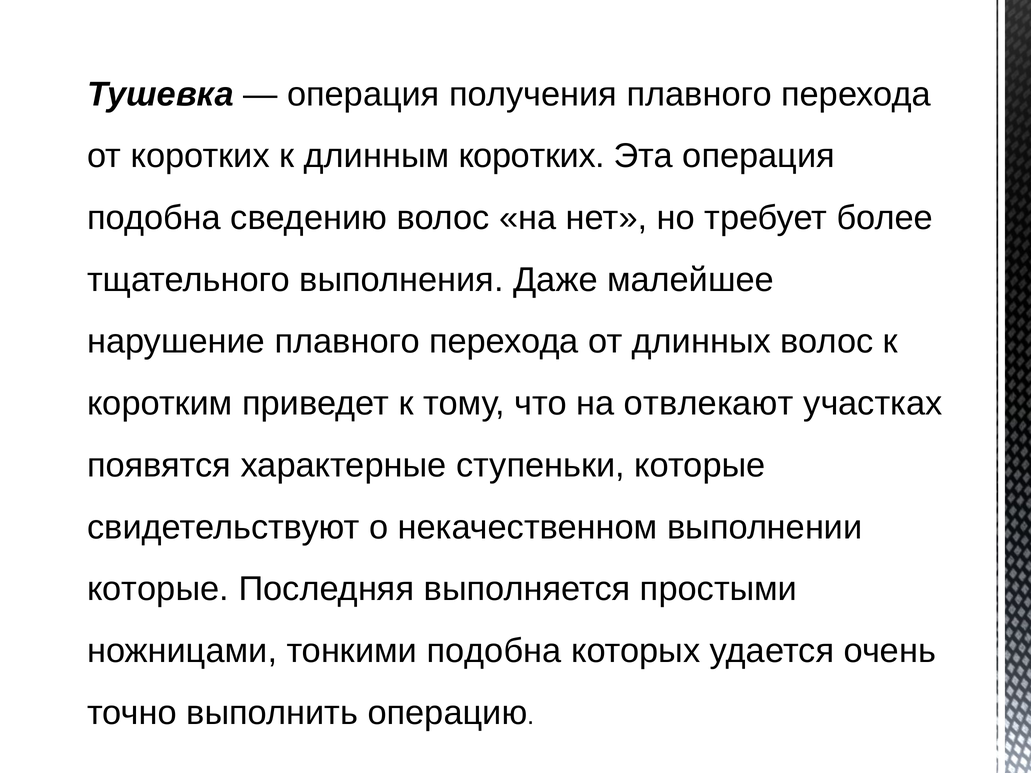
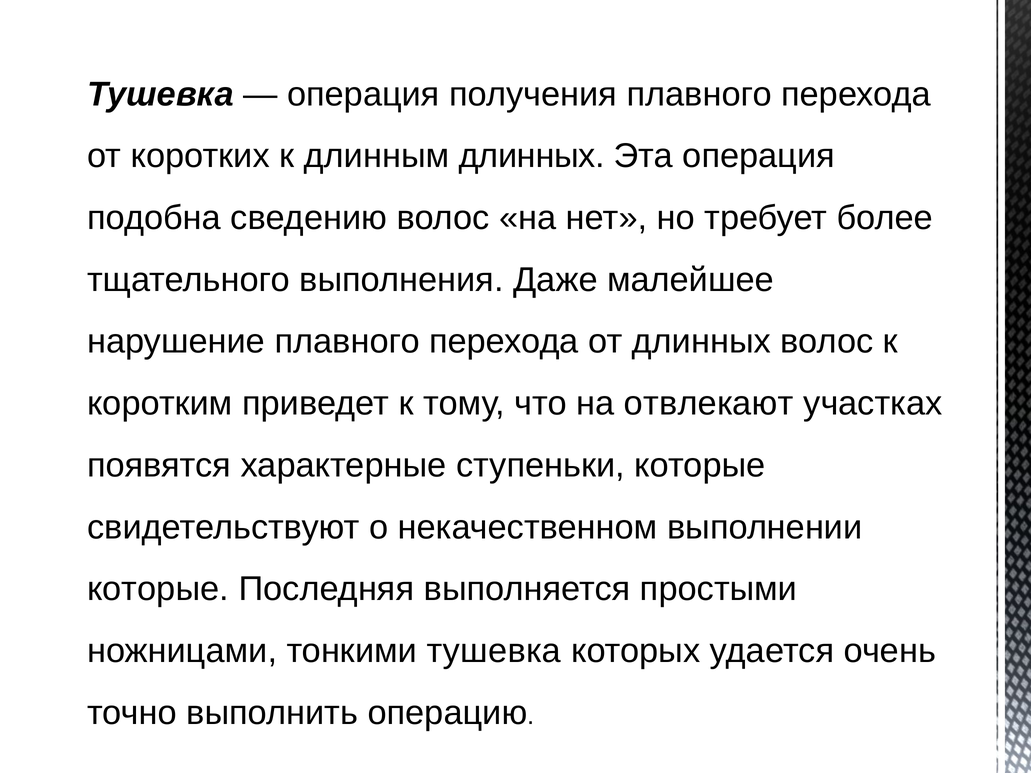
длинным коротких: коротких -> длинных (532, 156)
тонкими подобна: подобна -> тушевка (494, 651)
